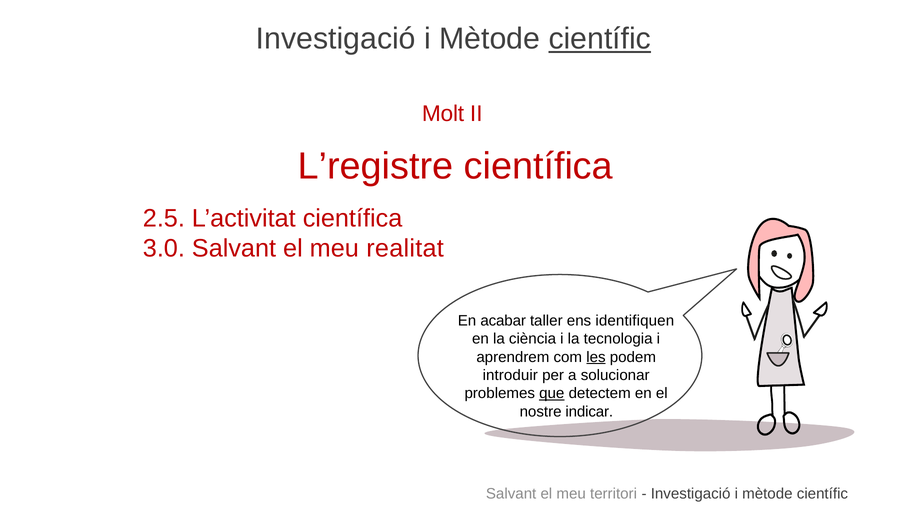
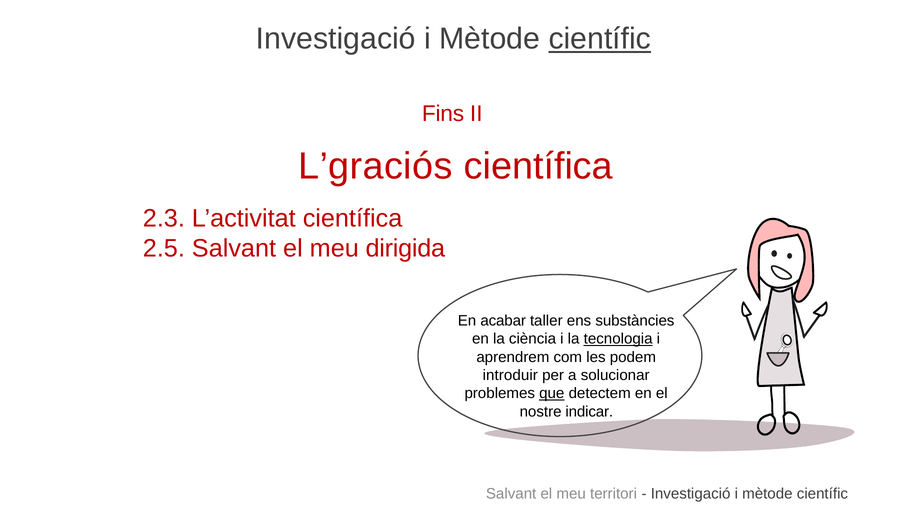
Molt: Molt -> Fins (443, 114)
L’registre: L’registre -> L’graciós (375, 166)
2.5: 2.5 -> 2.3 (164, 218)
3.0: 3.0 -> 2.5 (164, 249)
realitat: realitat -> dirigida (405, 249)
identifiquen: identifiquen -> substàncies (635, 321)
tecnologia underline: none -> present (618, 339)
les underline: present -> none (596, 357)
